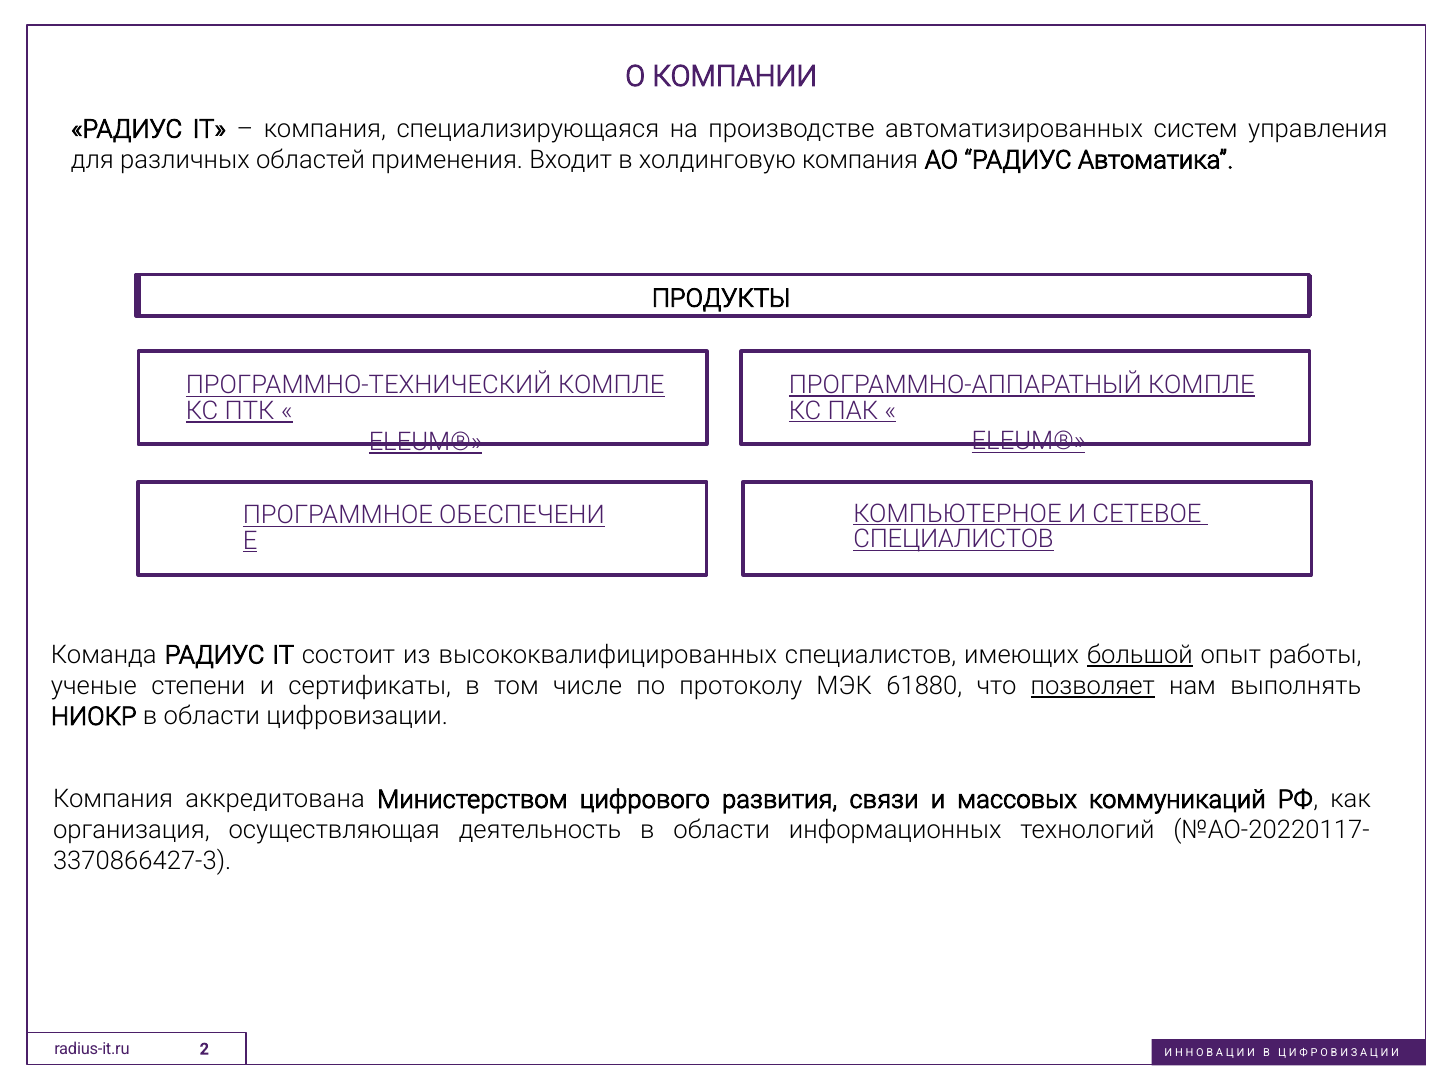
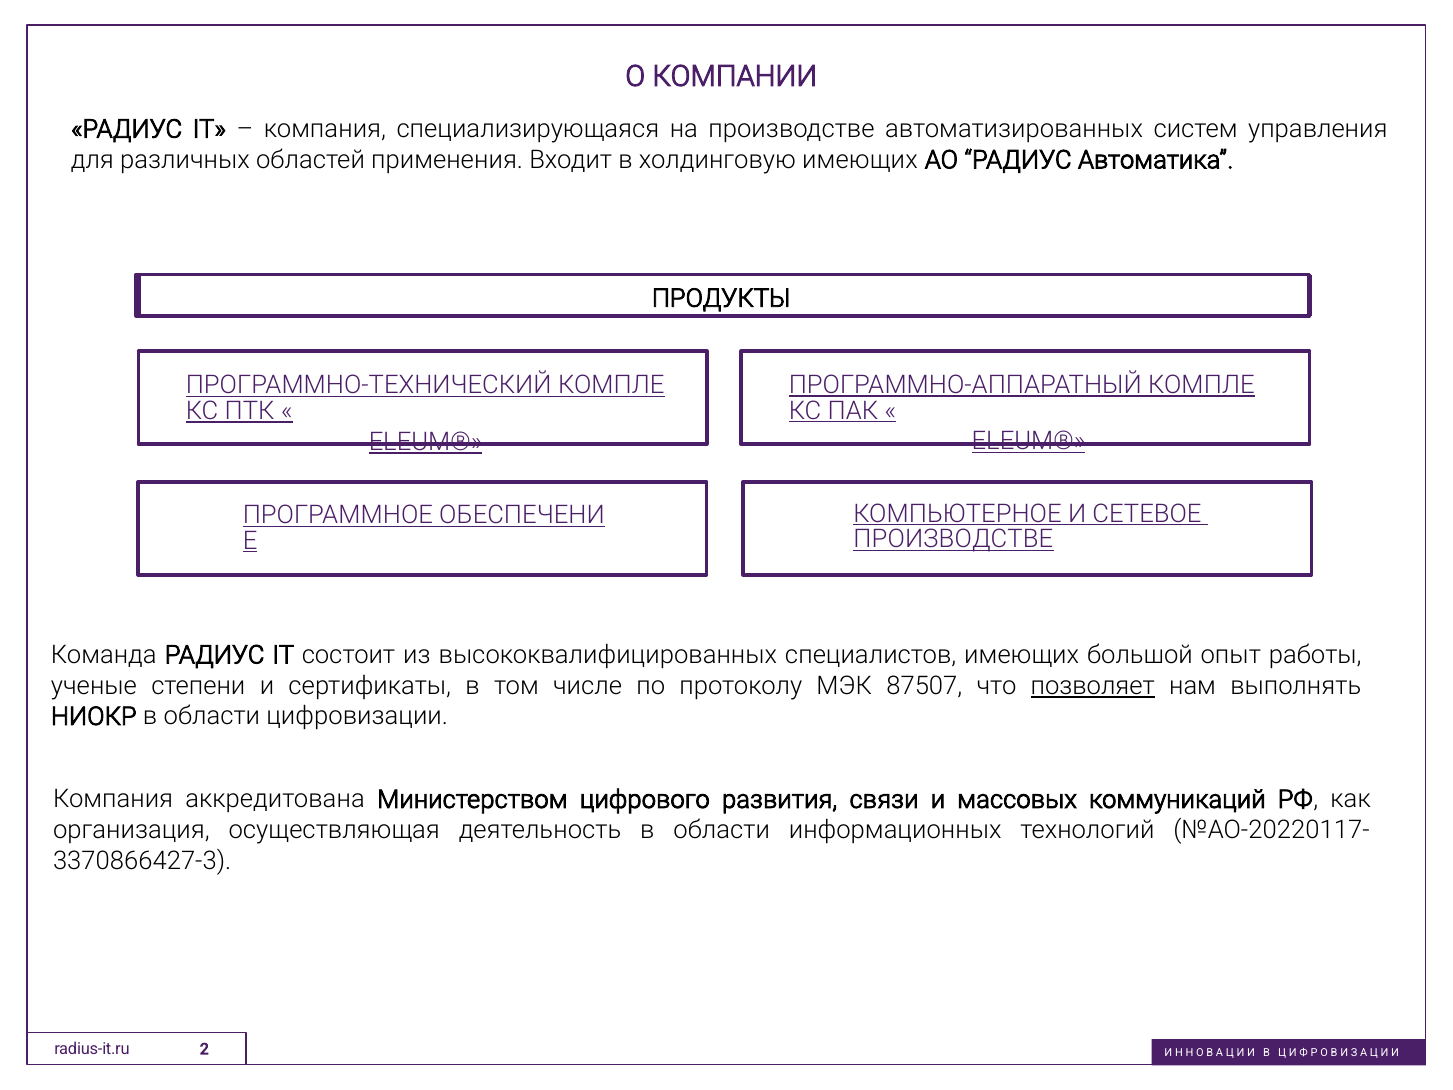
холдинговую компания: компания -> имеющих (860, 160)
СПЕЦИАЛИСТОВ: СПЕЦИАЛИСТОВ -> ПРОИЗВОДСТВЕ (953, 539)
большой underline: present -> none (1140, 655)
61880: 61880 -> 87507 (924, 686)
